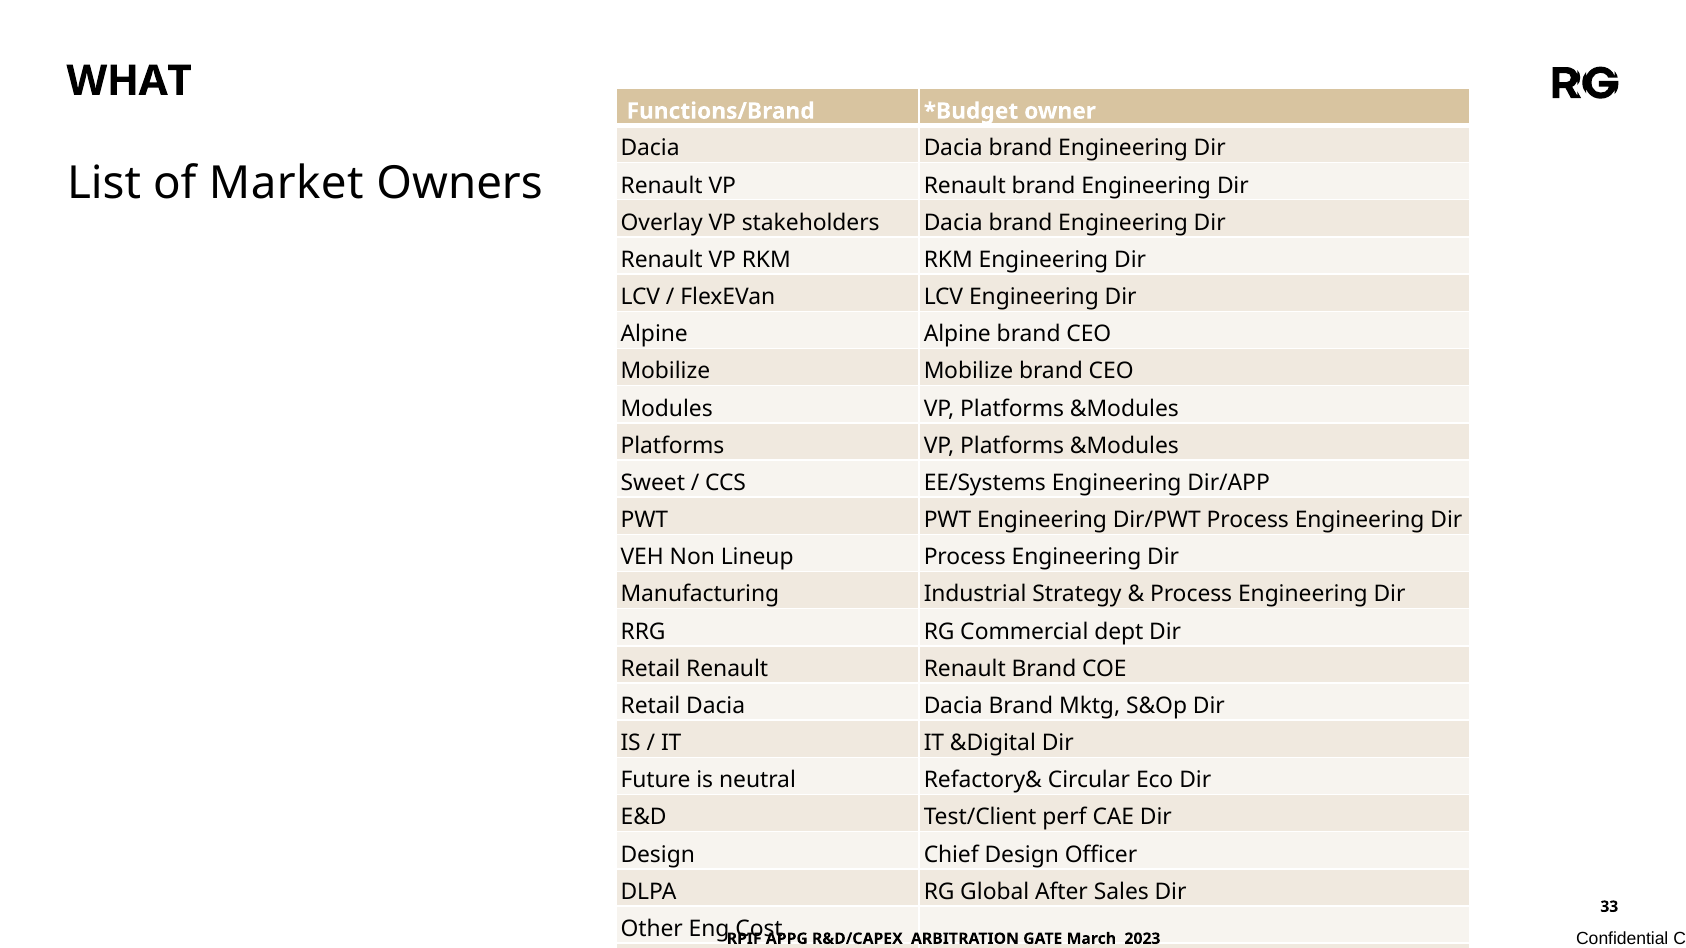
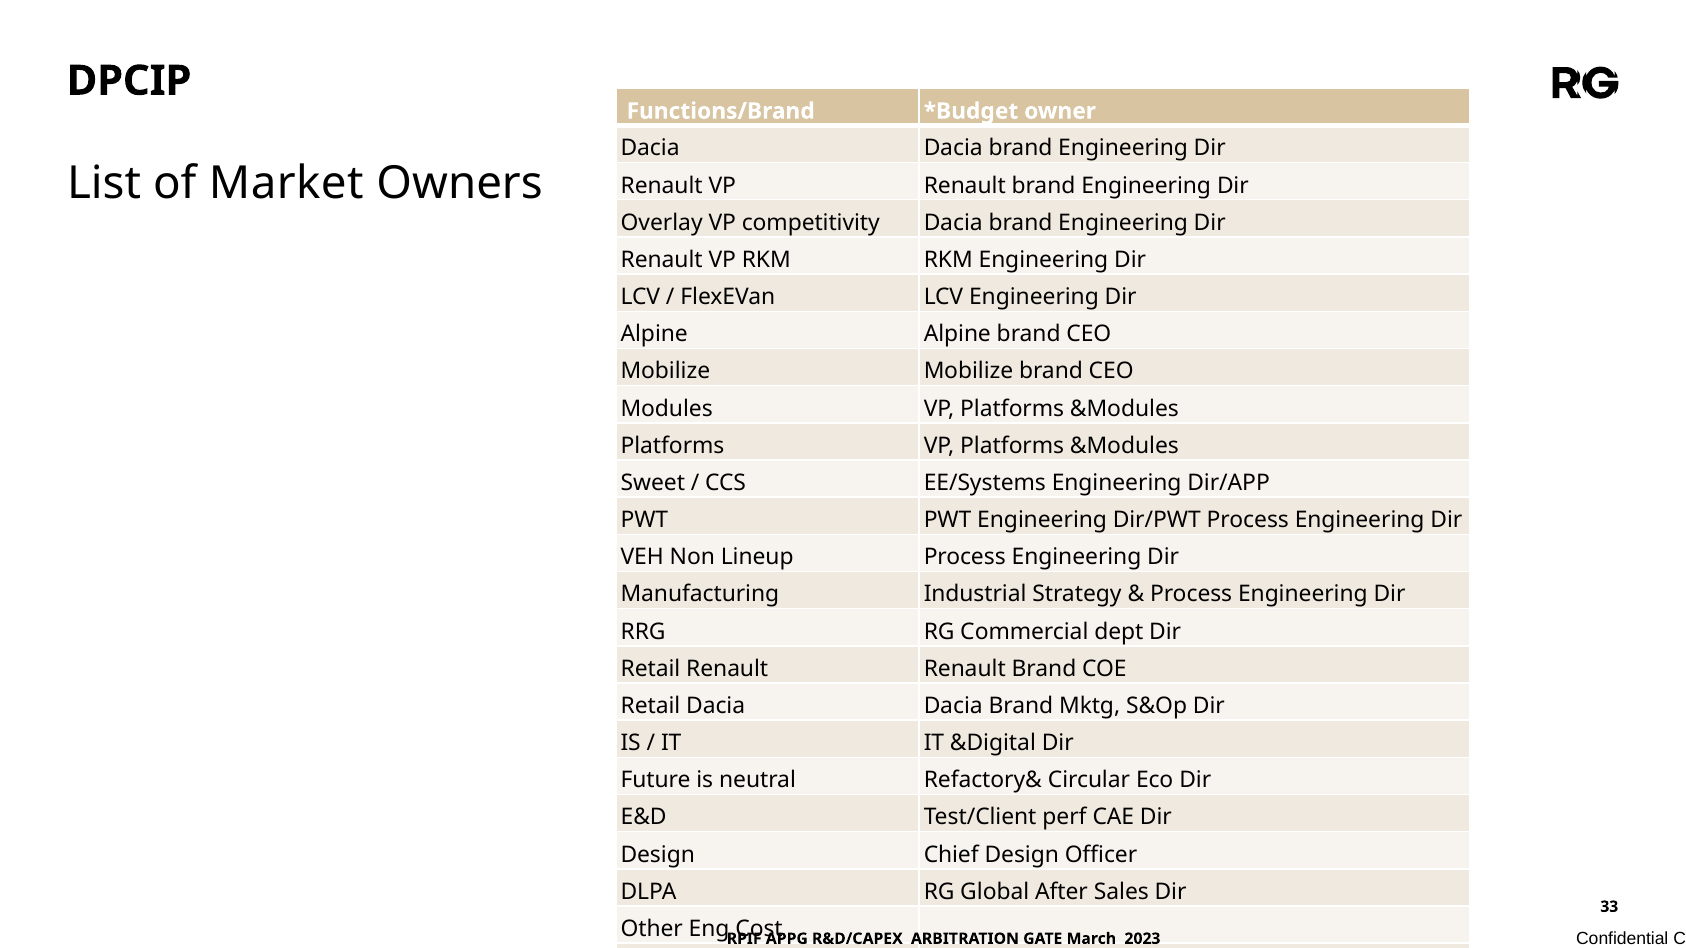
WHAT: WHAT -> DPCIP (129, 81)
stakeholders: stakeholders -> competitivity (811, 223)
